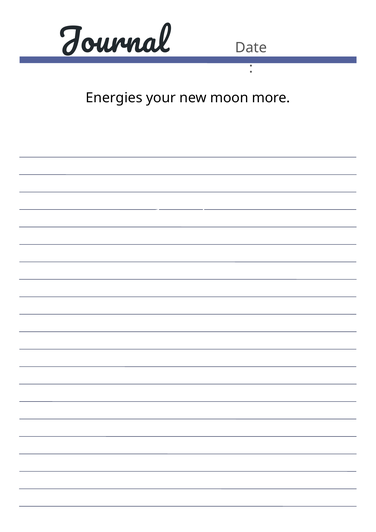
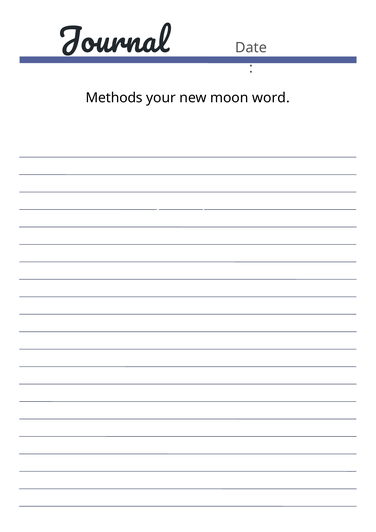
Energies: Energies -> Methods (114, 98)
more: more -> word (271, 98)
